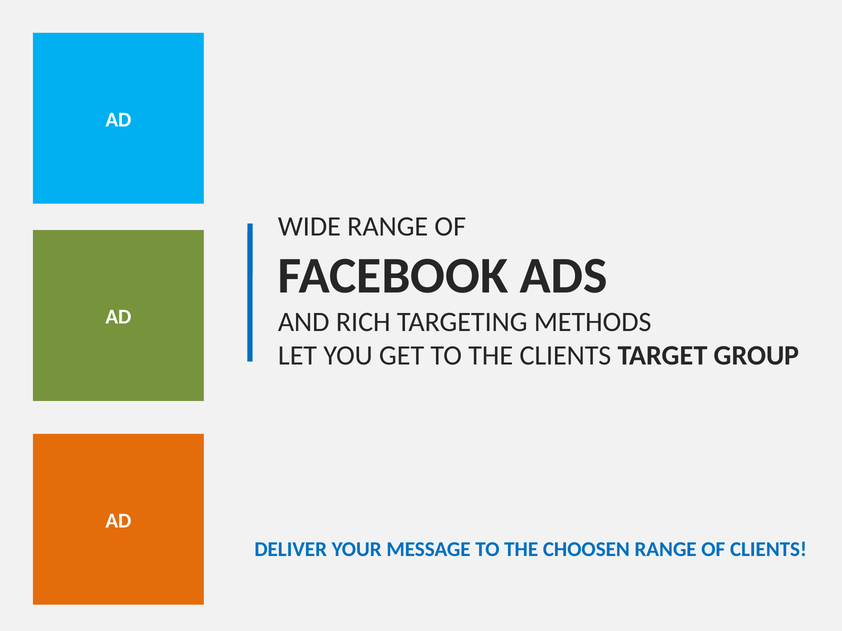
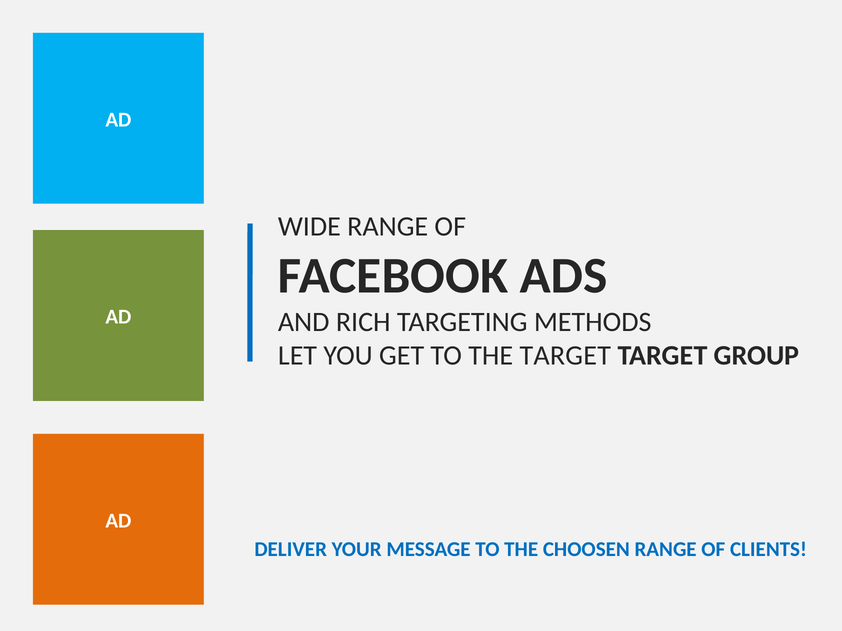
THE CLIENTS: CLIENTS -> TARGET (565, 356)
